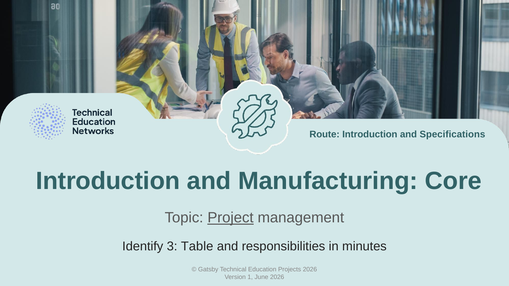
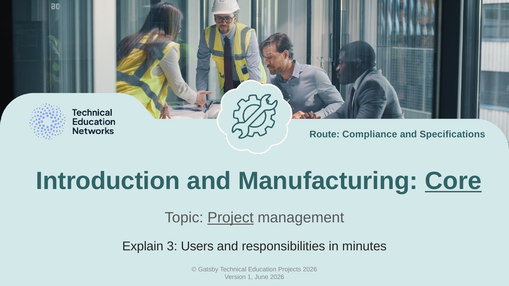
Route Introduction: Introduction -> Compliance (370, 134)
Core underline: none -> present (453, 181)
Identify: Identify -> Explain (143, 247)
Table: Table -> Users (197, 247)
